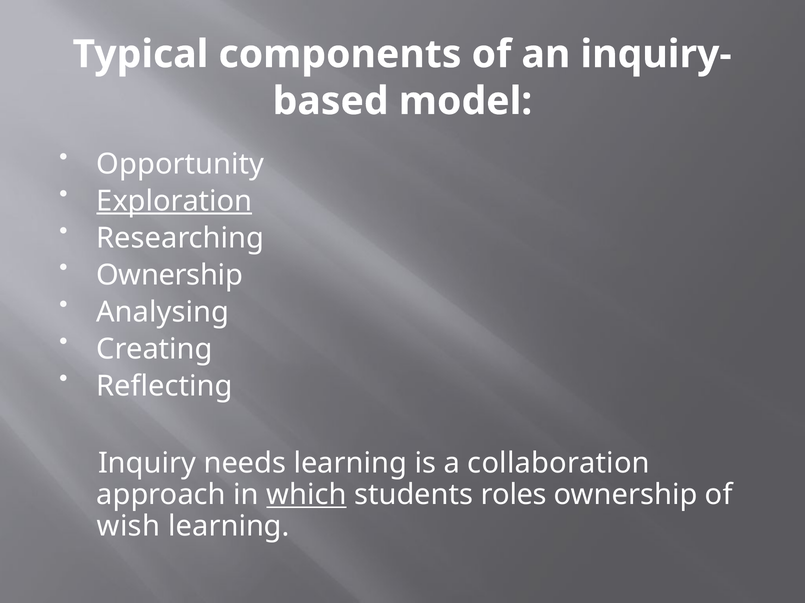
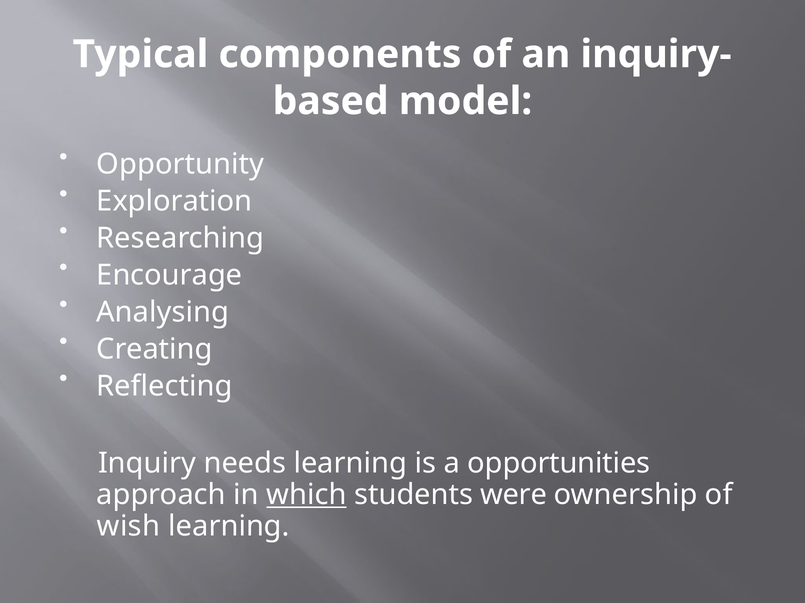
Exploration underline: present -> none (174, 201)
Ownership: Ownership -> Encourage (169, 275)
collaboration: collaboration -> opportunities (559, 464)
roles: roles -> were (514, 495)
